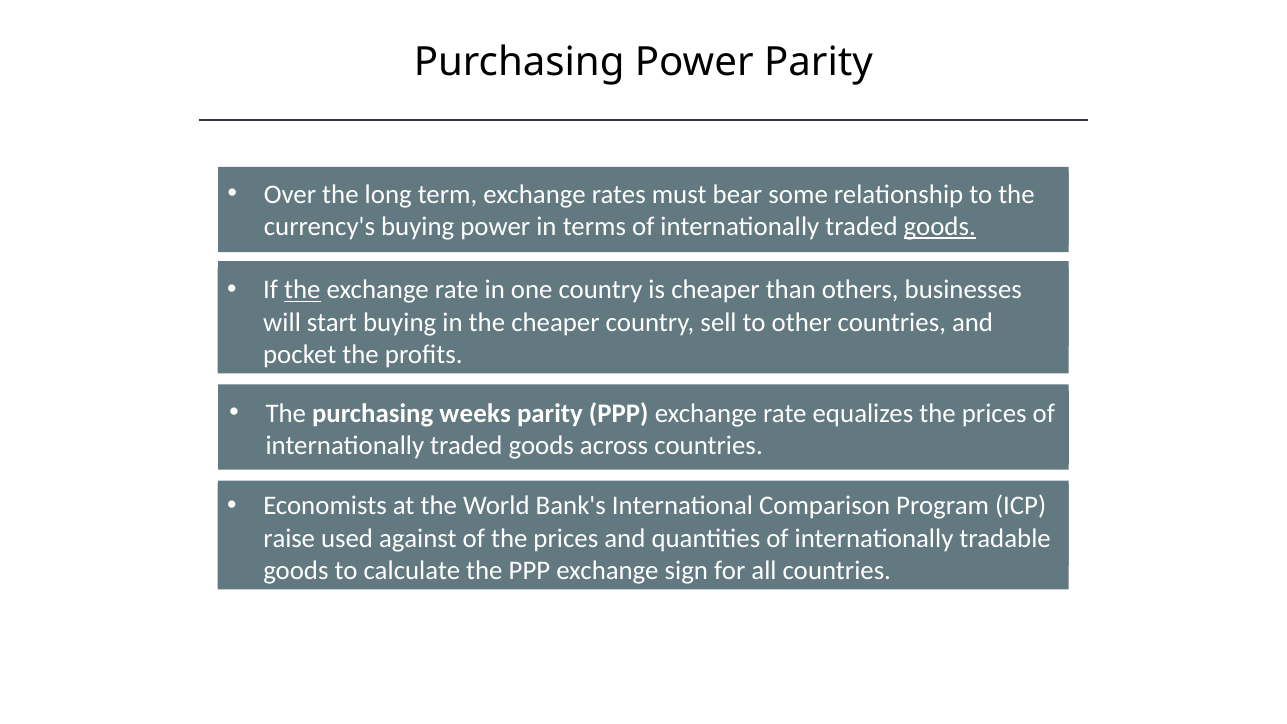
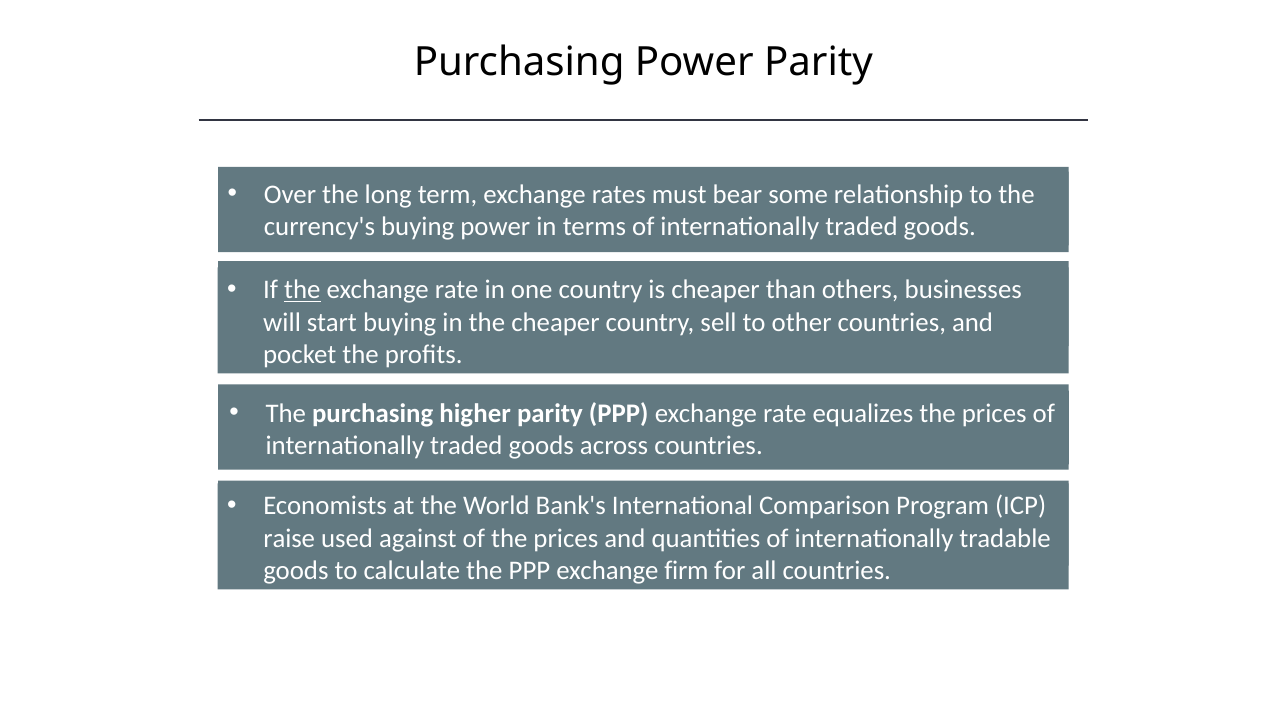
goods underline: present -> none (940, 226)
weeks: weeks -> higher (475, 413)
sign: sign -> firm (686, 570)
